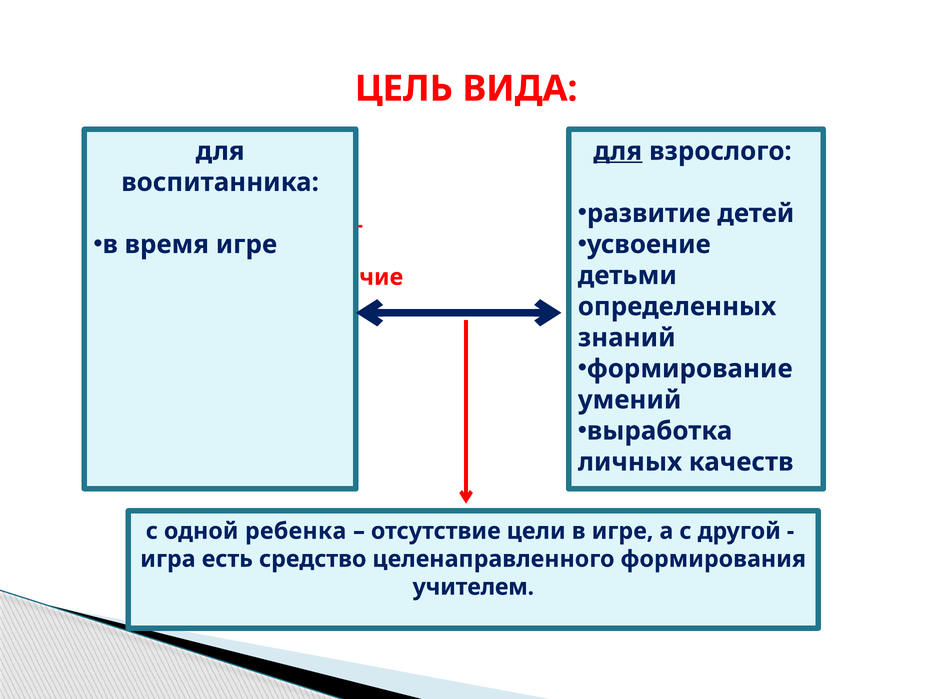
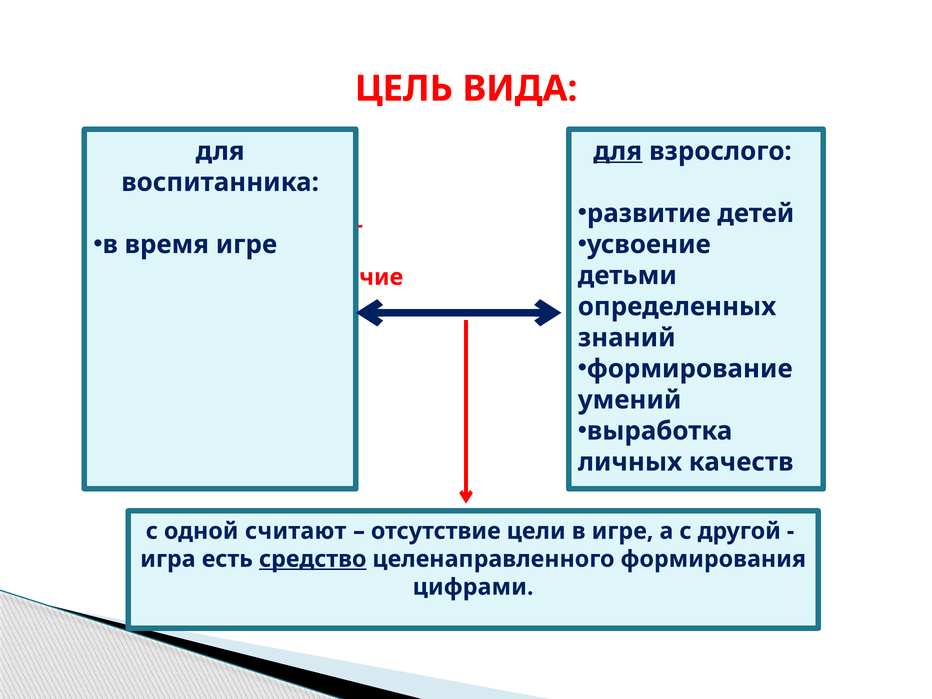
ребенка: ребенка -> считают (296, 531)
средство underline: none -> present (313, 559)
учителем: учителем -> цифрами (473, 587)
